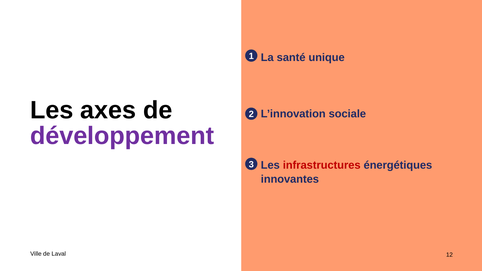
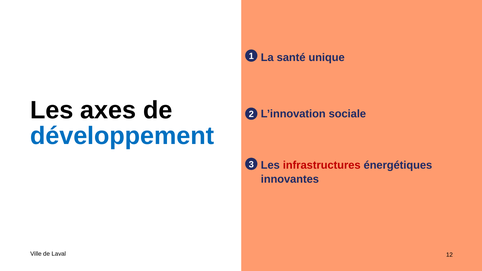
développement colour: purple -> blue (122, 136)
